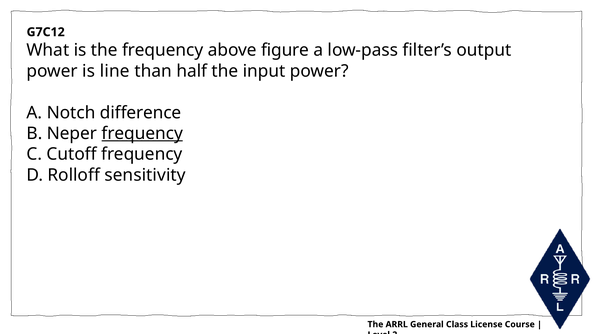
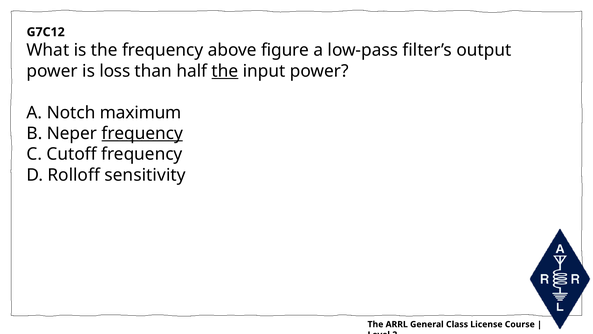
line: line -> loss (115, 71)
the underline: none -> present (225, 71)
difference: difference -> maximum (141, 112)
